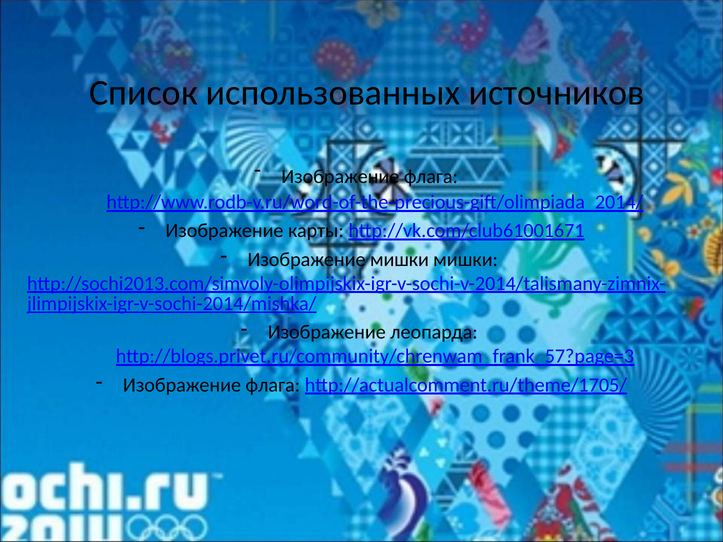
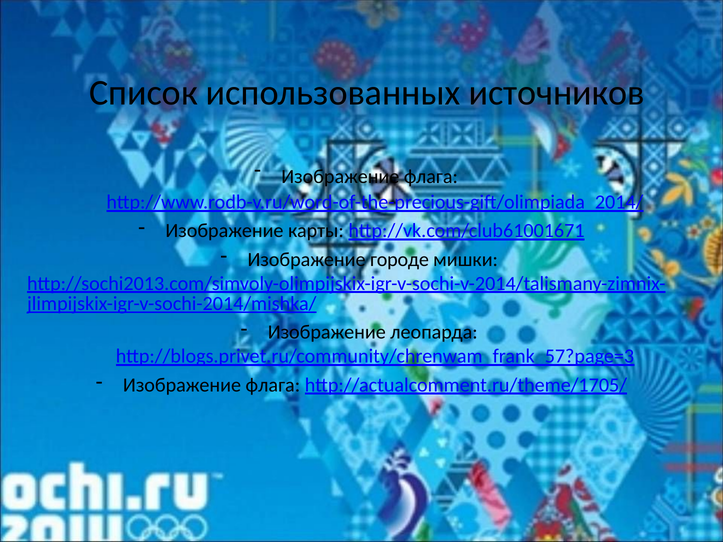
Изображение мишки: мишки -> городе (400, 260)
